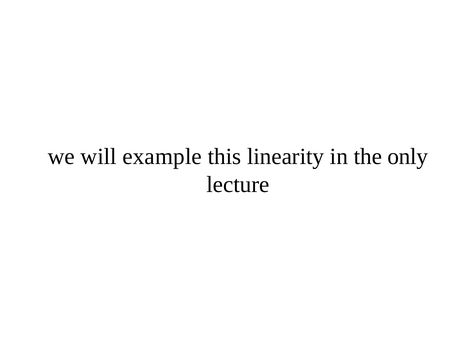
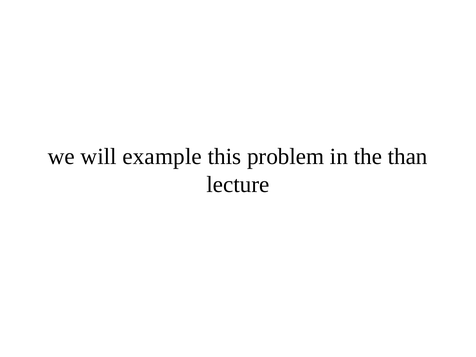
linearity: linearity -> problem (286, 157)
only: only -> than (408, 157)
